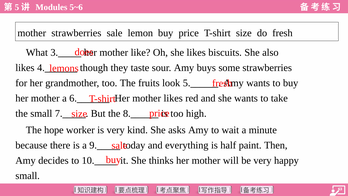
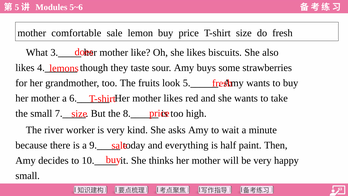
mother strawberries: strawberries -> comfortable (76, 33)
hope: hope -> river (54, 130)
